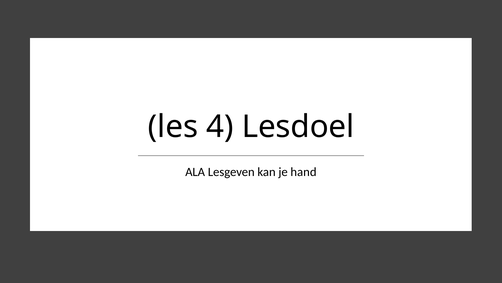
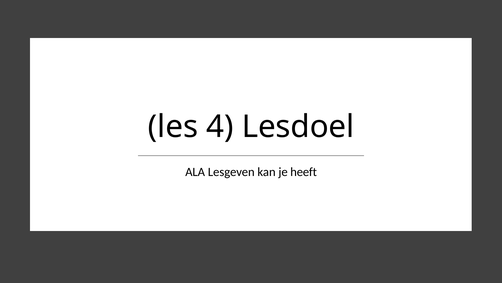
hand: hand -> heeft (304, 172)
